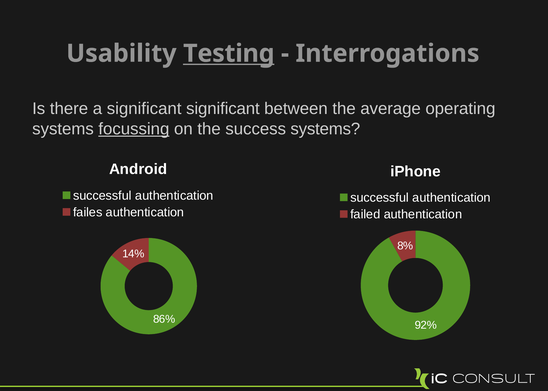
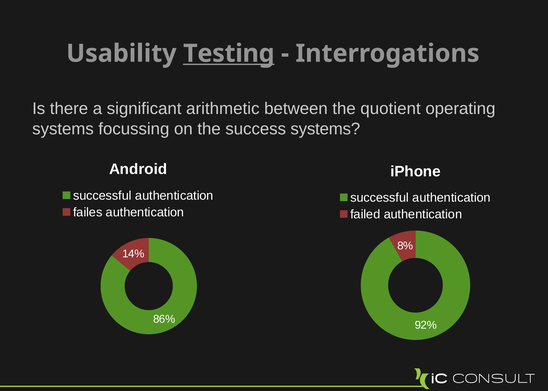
significant significant: significant -> arithmetic (223, 109)
average: average -> quotient (391, 109)
focussing underline: present -> none (134, 129)
